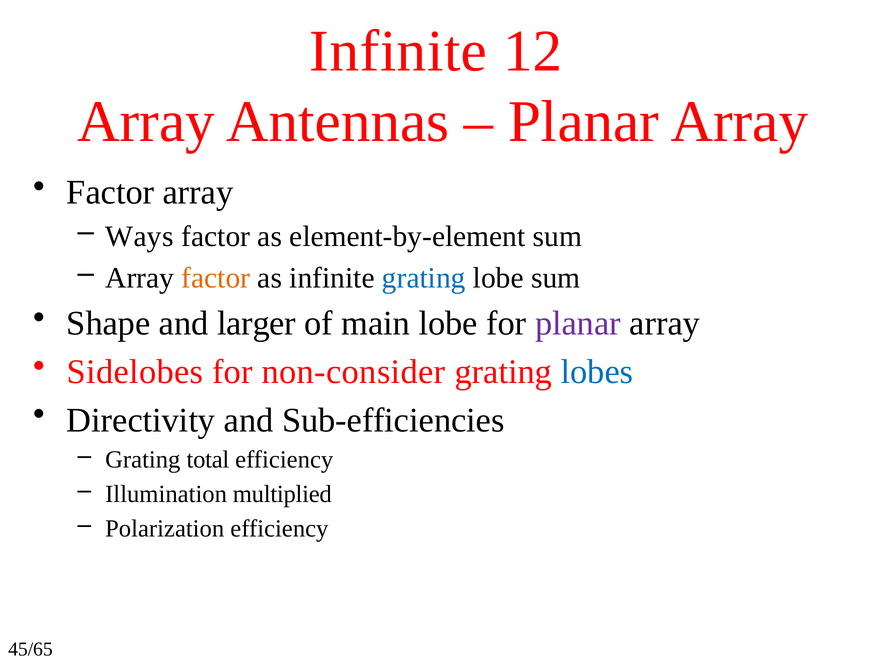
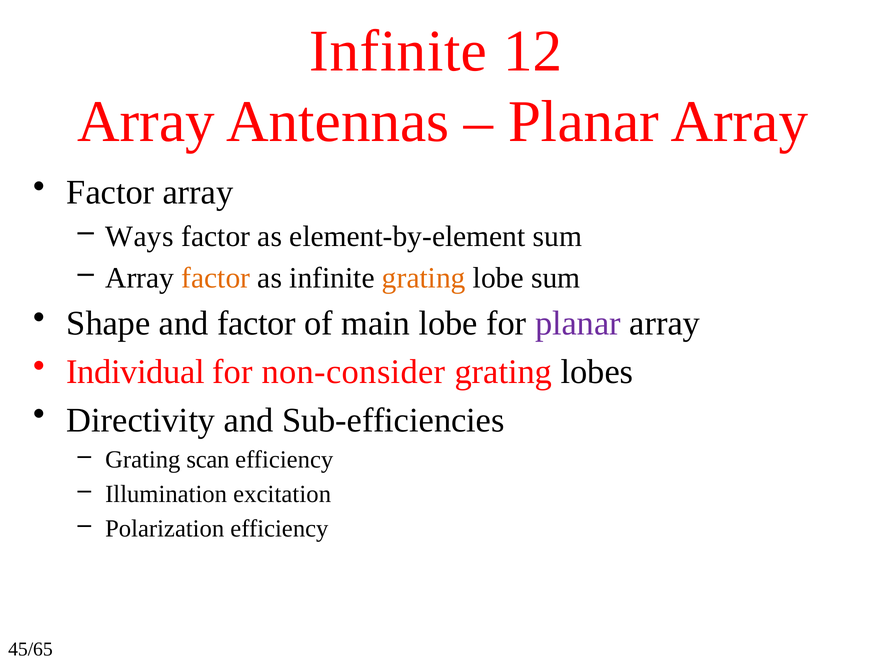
grating colour: blue -> orange (424, 278)
and larger: larger -> factor (257, 323)
Sidelobes: Sidelobes -> Individual (135, 372)
lobes colour: blue -> black (597, 372)
total: total -> scan (208, 460)
multiplied: multiplied -> excitation (282, 494)
